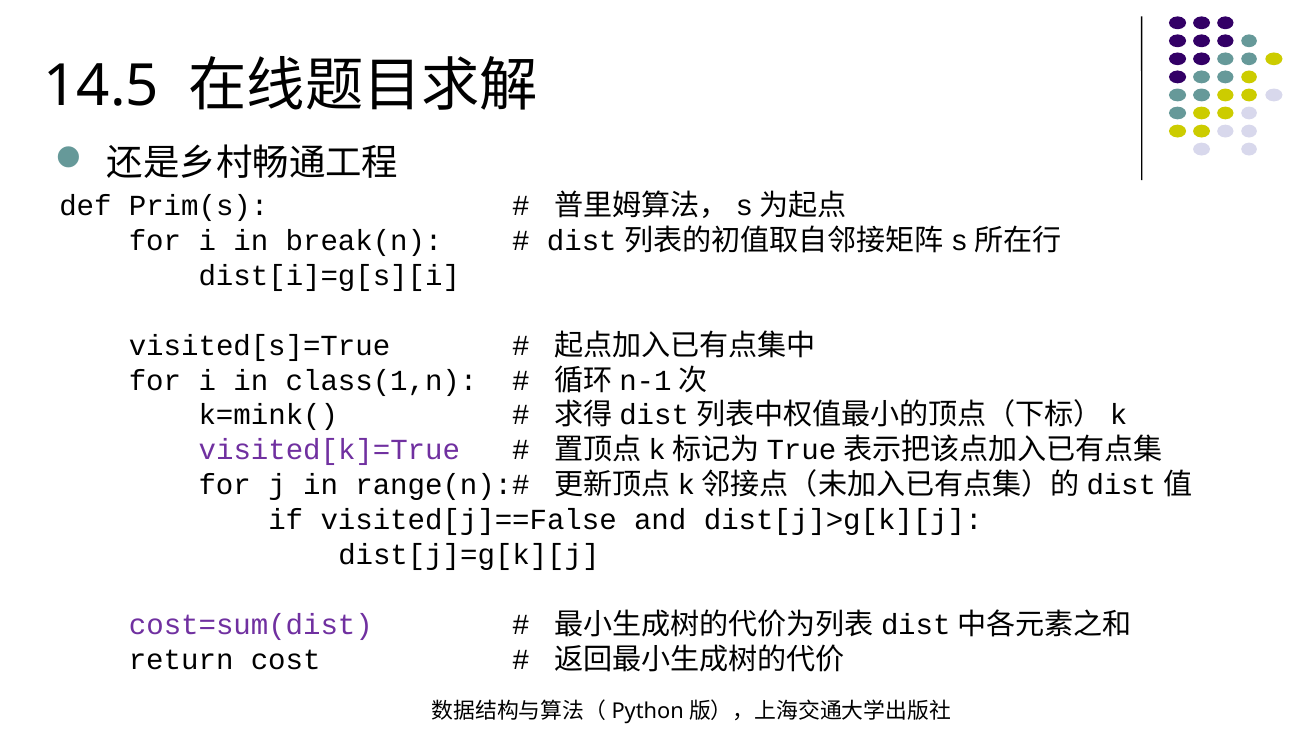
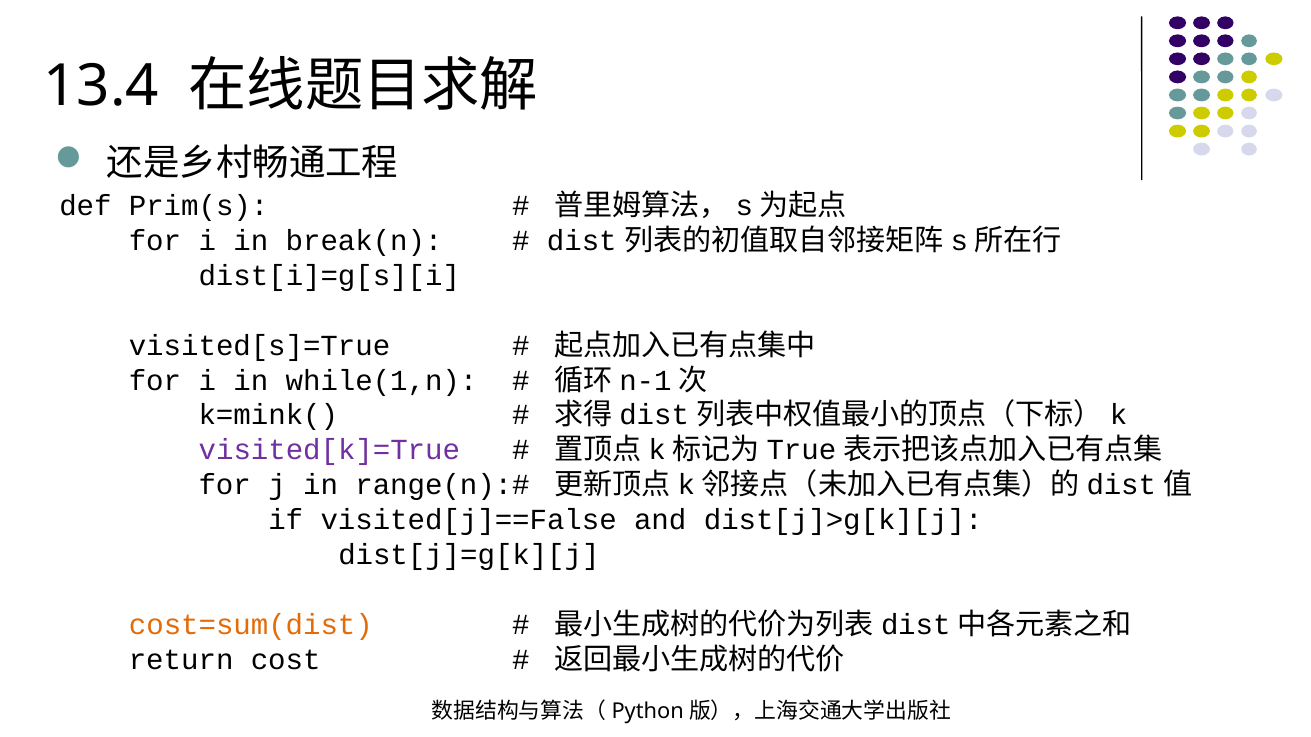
14.5: 14.5 -> 13.4 (101, 86)
class(1,n: class(1,n -> while(1,n (382, 381)
cost=sum(dist colour: purple -> orange (251, 625)
